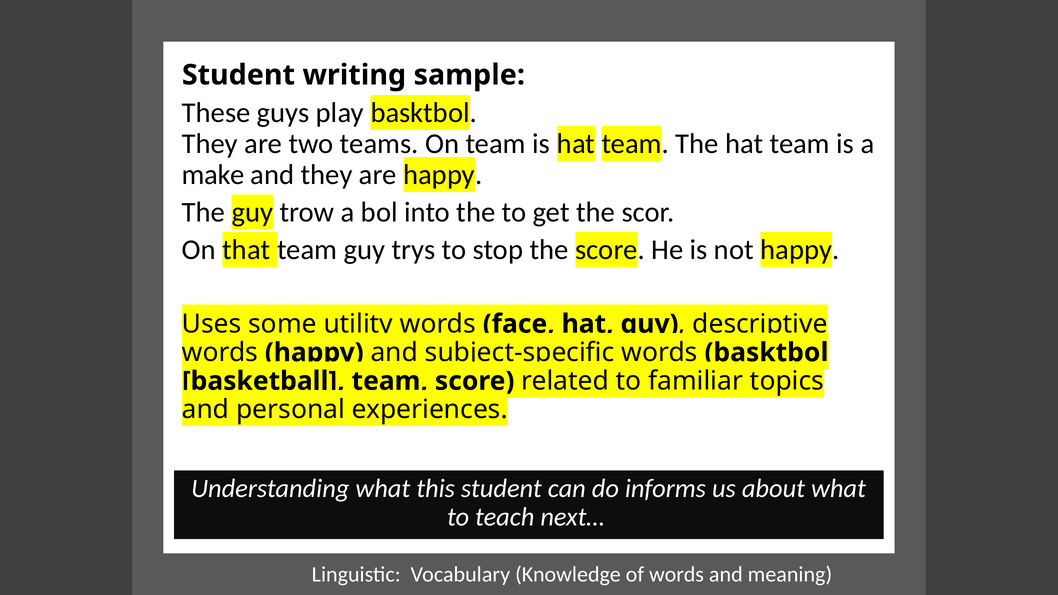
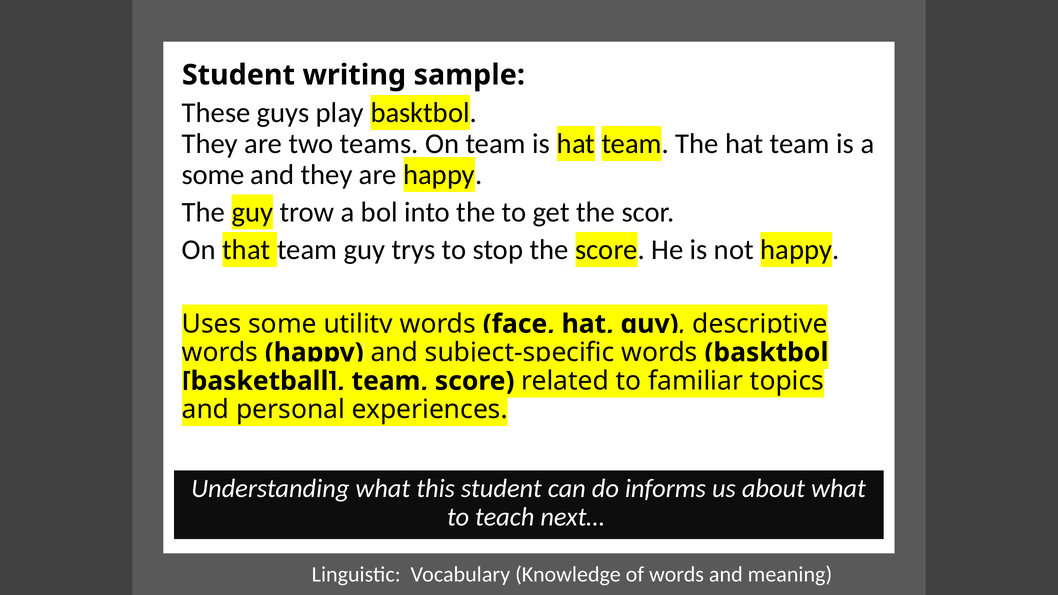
make: make -> some (213, 175)
